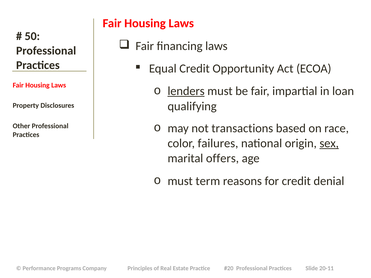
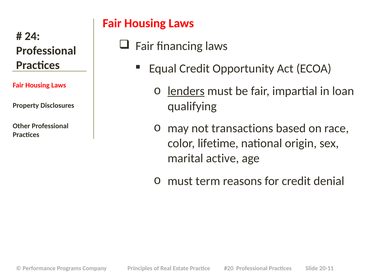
50: 50 -> 24 (32, 36)
failures: failures -> lifetime (218, 143)
sex underline: present -> none (329, 143)
offers: offers -> active (222, 158)
